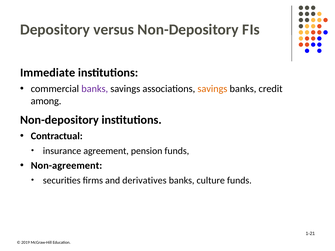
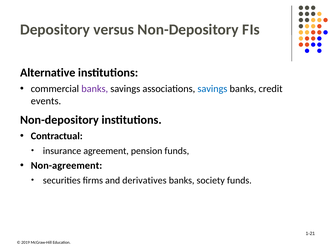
Immediate: Immediate -> Alternative (48, 73)
savings colour: orange -> blue (212, 89)
among: among -> events (46, 101)
culture: culture -> society (211, 181)
